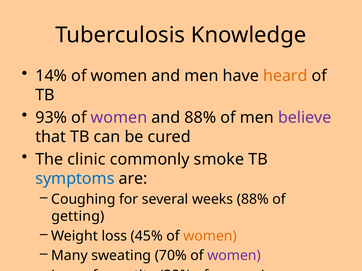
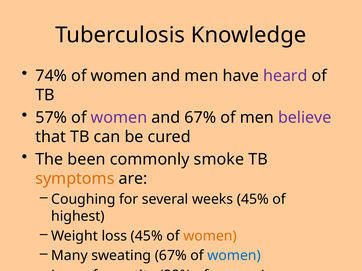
14%: 14% -> 74% (51, 76)
heard colour: orange -> purple (285, 76)
93%: 93% -> 57% (51, 118)
and 88%: 88% -> 67% (200, 118)
clinic: clinic -> been (87, 160)
symptoms colour: blue -> orange (75, 179)
weeks 88%: 88% -> 45% (253, 200)
getting: getting -> highest (78, 217)
sweating 70%: 70% -> 67% (171, 256)
women colour: purple -> blue (234, 256)
